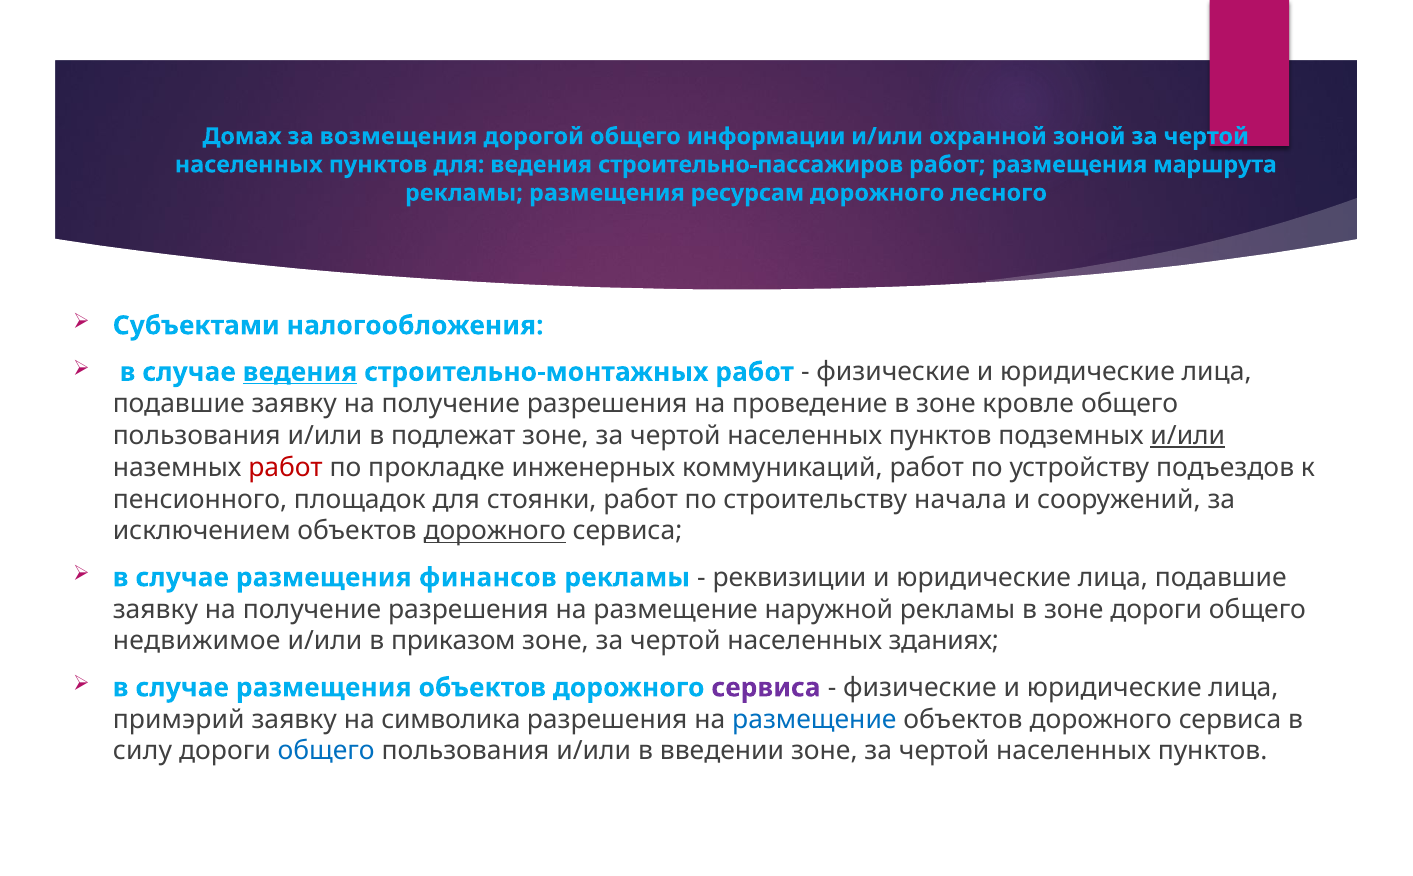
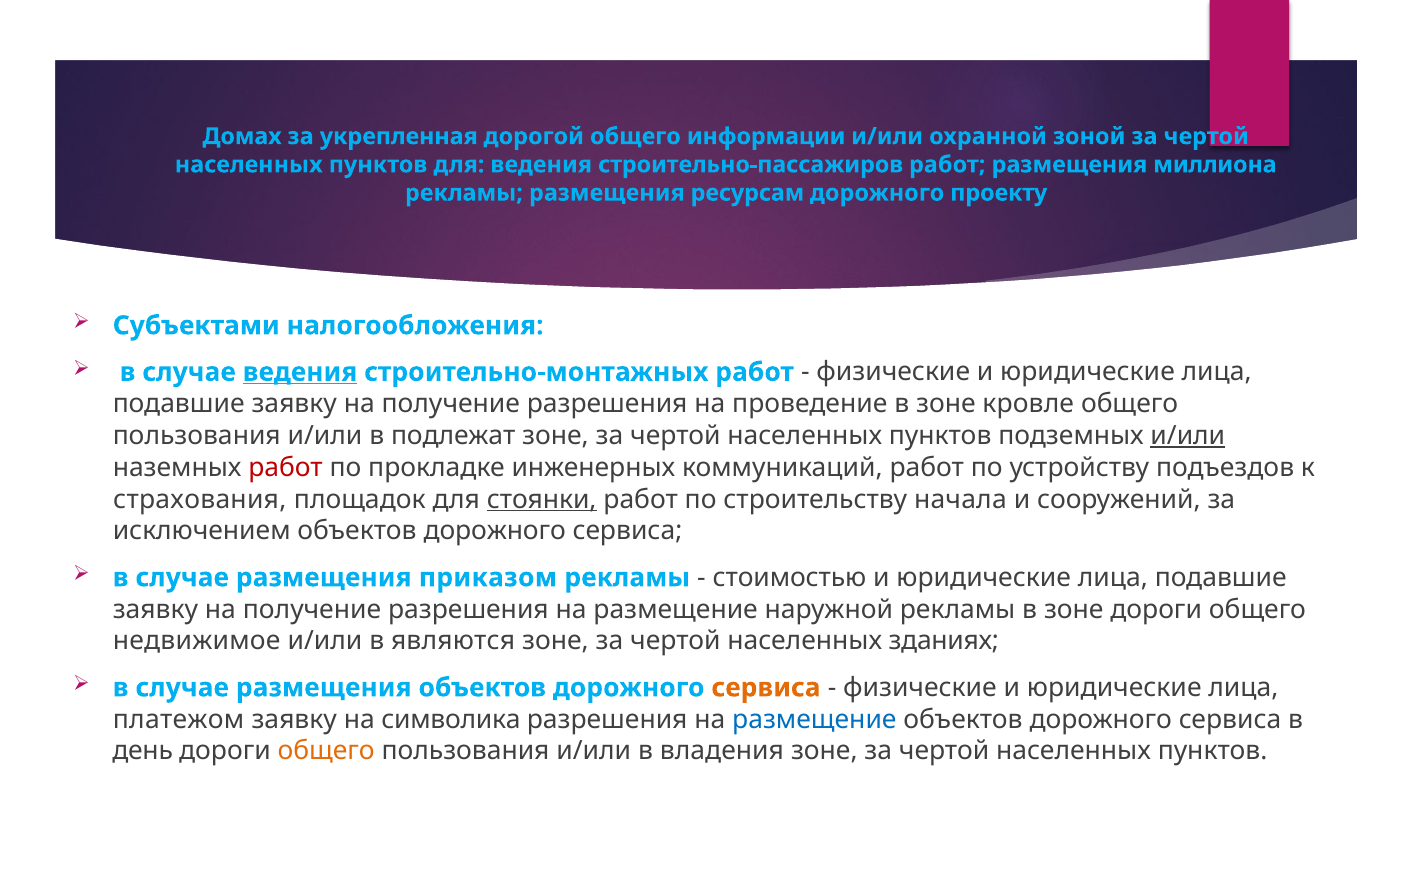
возмещения: возмещения -> укрепленная (399, 136)
маршрута: маршрута -> миллиона (1215, 165)
лесного: лесного -> проекту (999, 193)
пенсионного: пенсионного -> страхования (200, 499)
стоянки underline: none -> present (542, 499)
дорожного underline: present -> none (495, 531)
финансов: финансов -> приказом (488, 578)
реквизиции: реквизиции -> стоимостью (789, 578)
приказом: приказом -> являются (453, 641)
сервиса colour: purple -> orange (766, 688)
примэрий: примэрий -> платежом (179, 720)
силу: силу -> день (143, 751)
общего colour: blue -> orange (326, 751)
введении: введении -> владения (722, 751)
